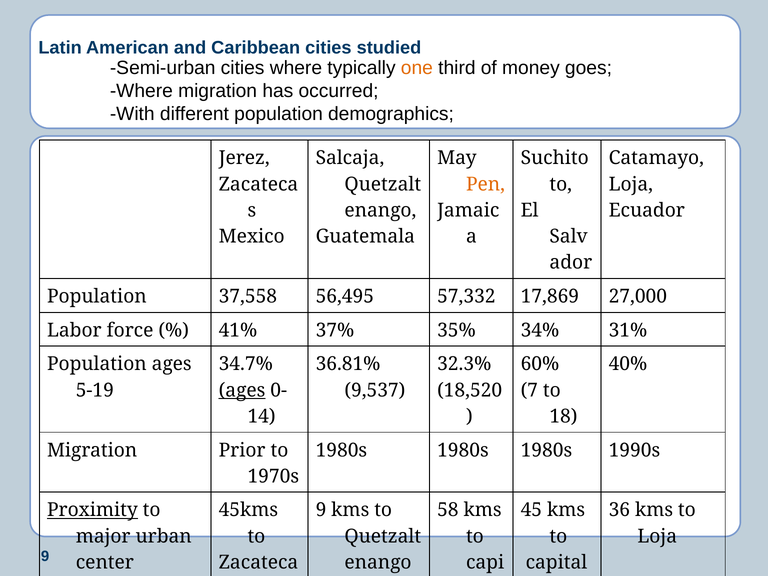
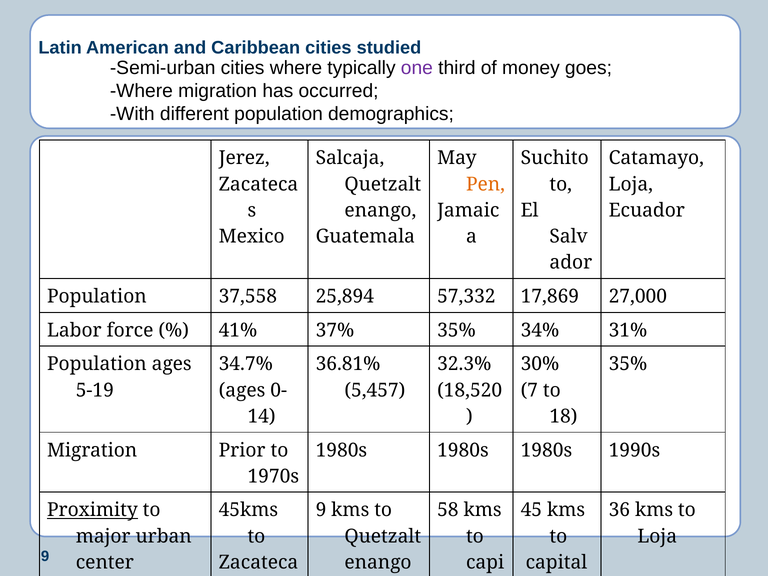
one colour: orange -> purple (417, 68)
56,495: 56,495 -> 25,894 (345, 296)
60%: 60% -> 30% (540, 364)
40%: 40% -> 35% (628, 364)
ages underline: present -> none (242, 390)
9,537: 9,537 -> 5,457 (375, 390)
